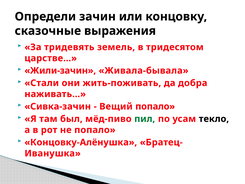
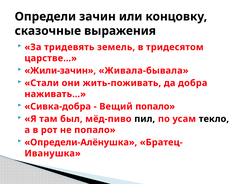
Сивка-зачин: Сивка-зачин -> Сивка-добра (58, 106)
пил colour: green -> black (145, 119)
Концовку-Алёнушка: Концовку-Алёнушка -> Определи-Алёнушка (81, 142)
